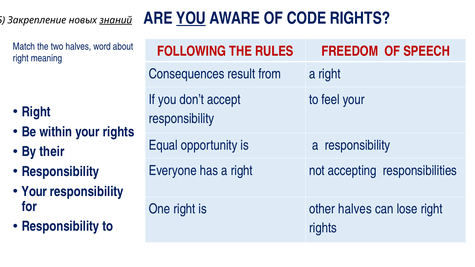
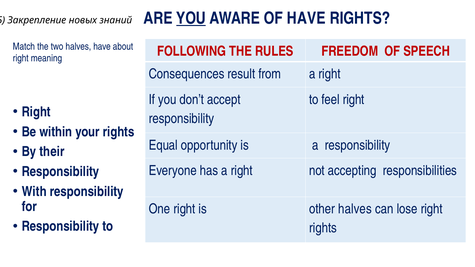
OF CODE: CODE -> HAVE (306, 18)
знаний underline: present -> none (116, 20)
halves word: word -> have (102, 46)
feel your: your -> right (354, 100)
Your: Your -> With (34, 192)
